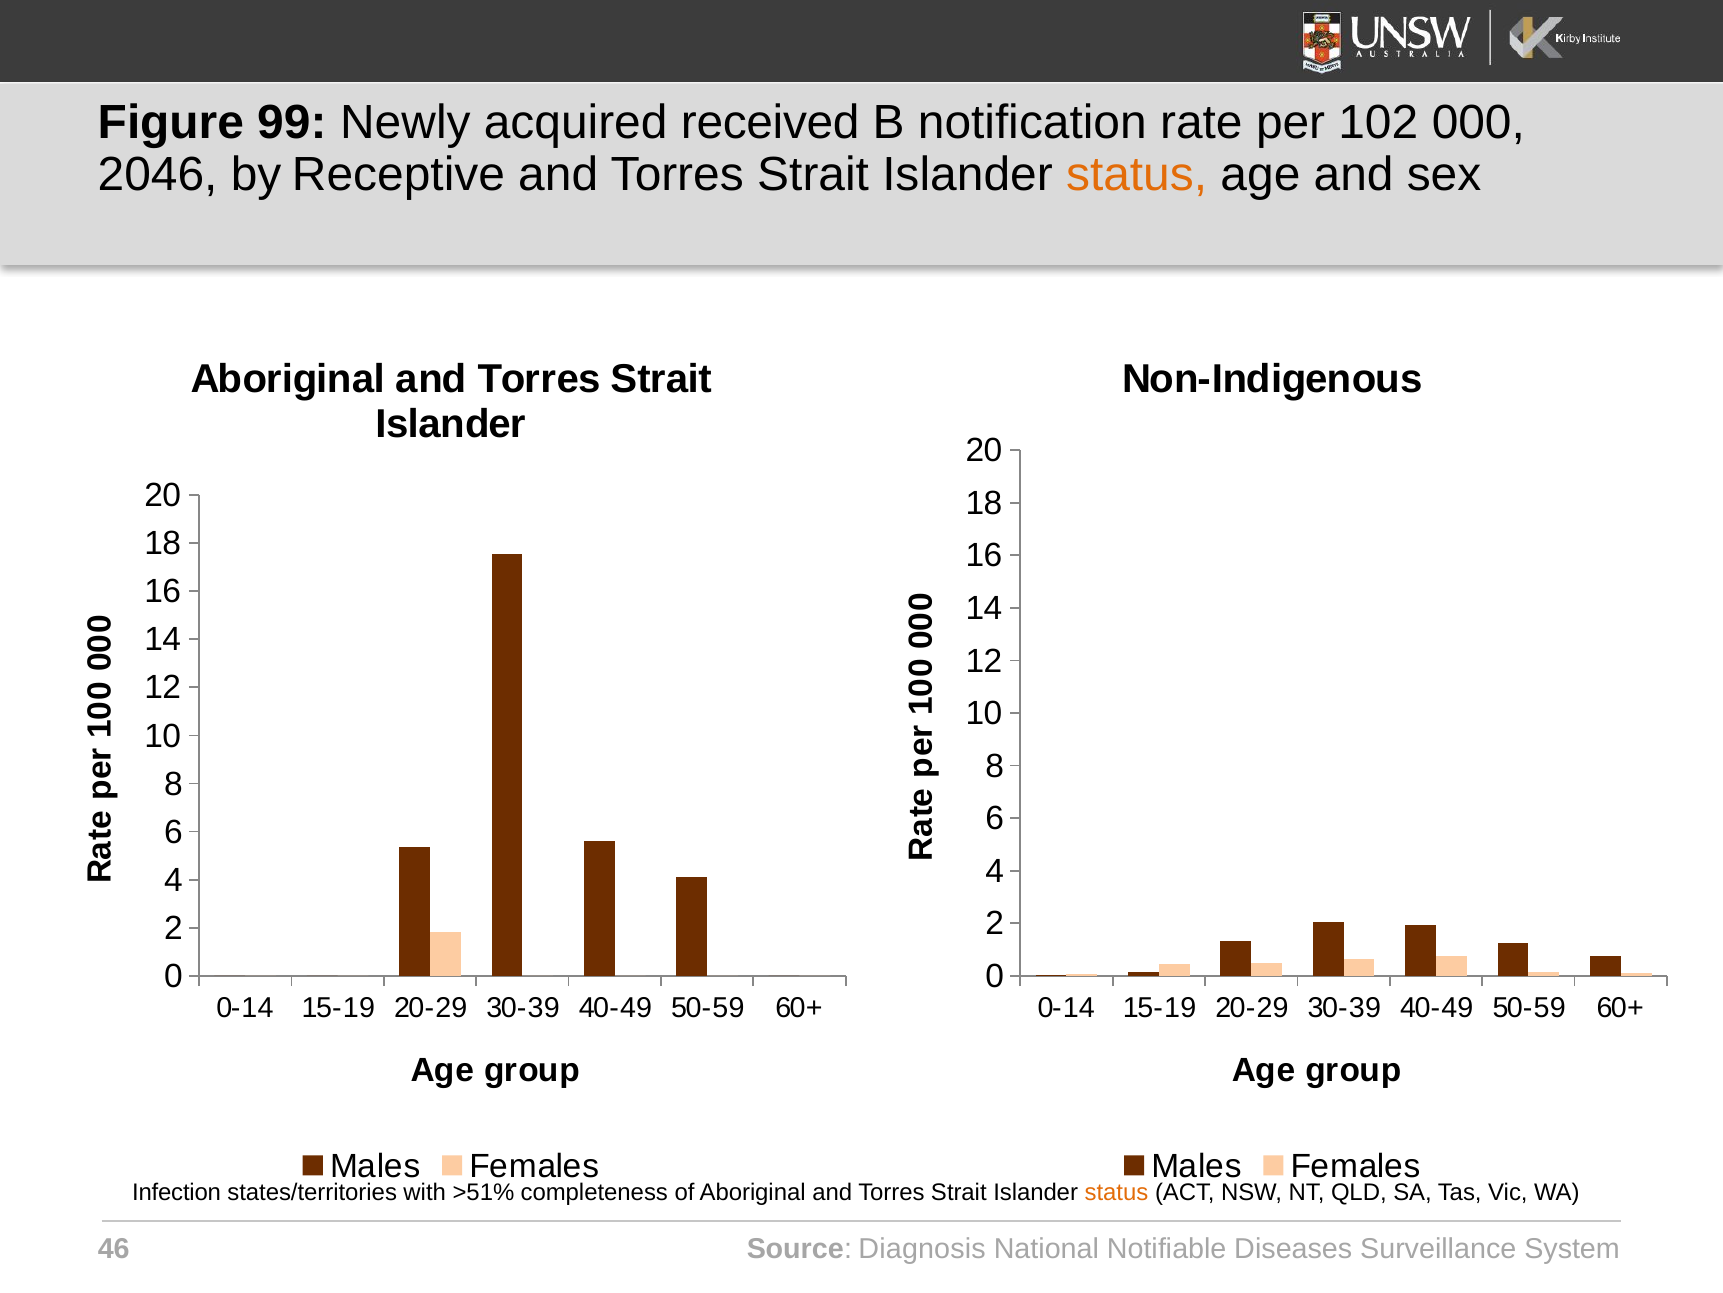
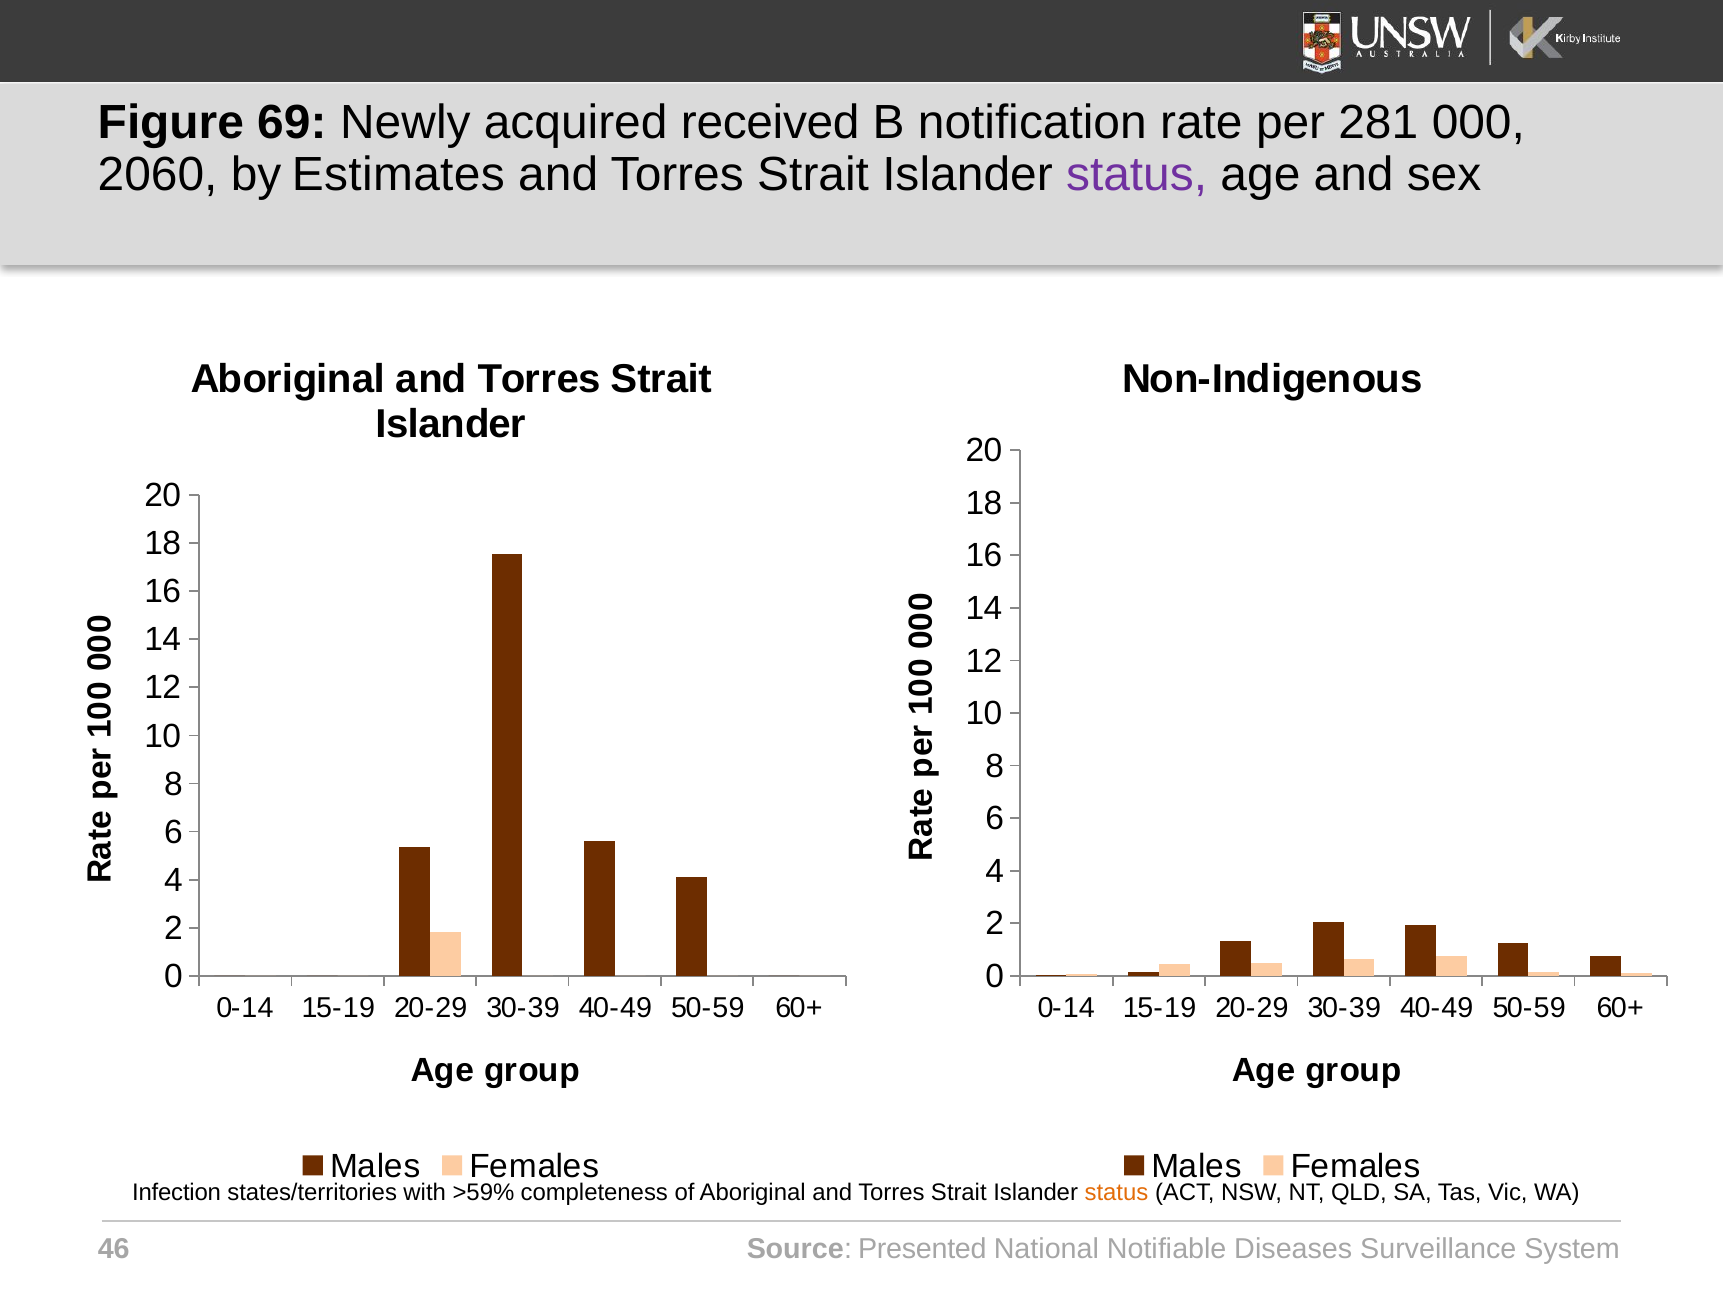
99: 99 -> 69 (292, 123)
102: 102 -> 281 (1378, 123)
2046: 2046 -> 2060 (158, 174)
Receptive: Receptive -> Estimates (398, 174)
status colour: orange -> purple (1137, 174)
>51%: >51% -> >59% (483, 1192)
Diagnosis: Diagnosis -> Presented (922, 1249)
